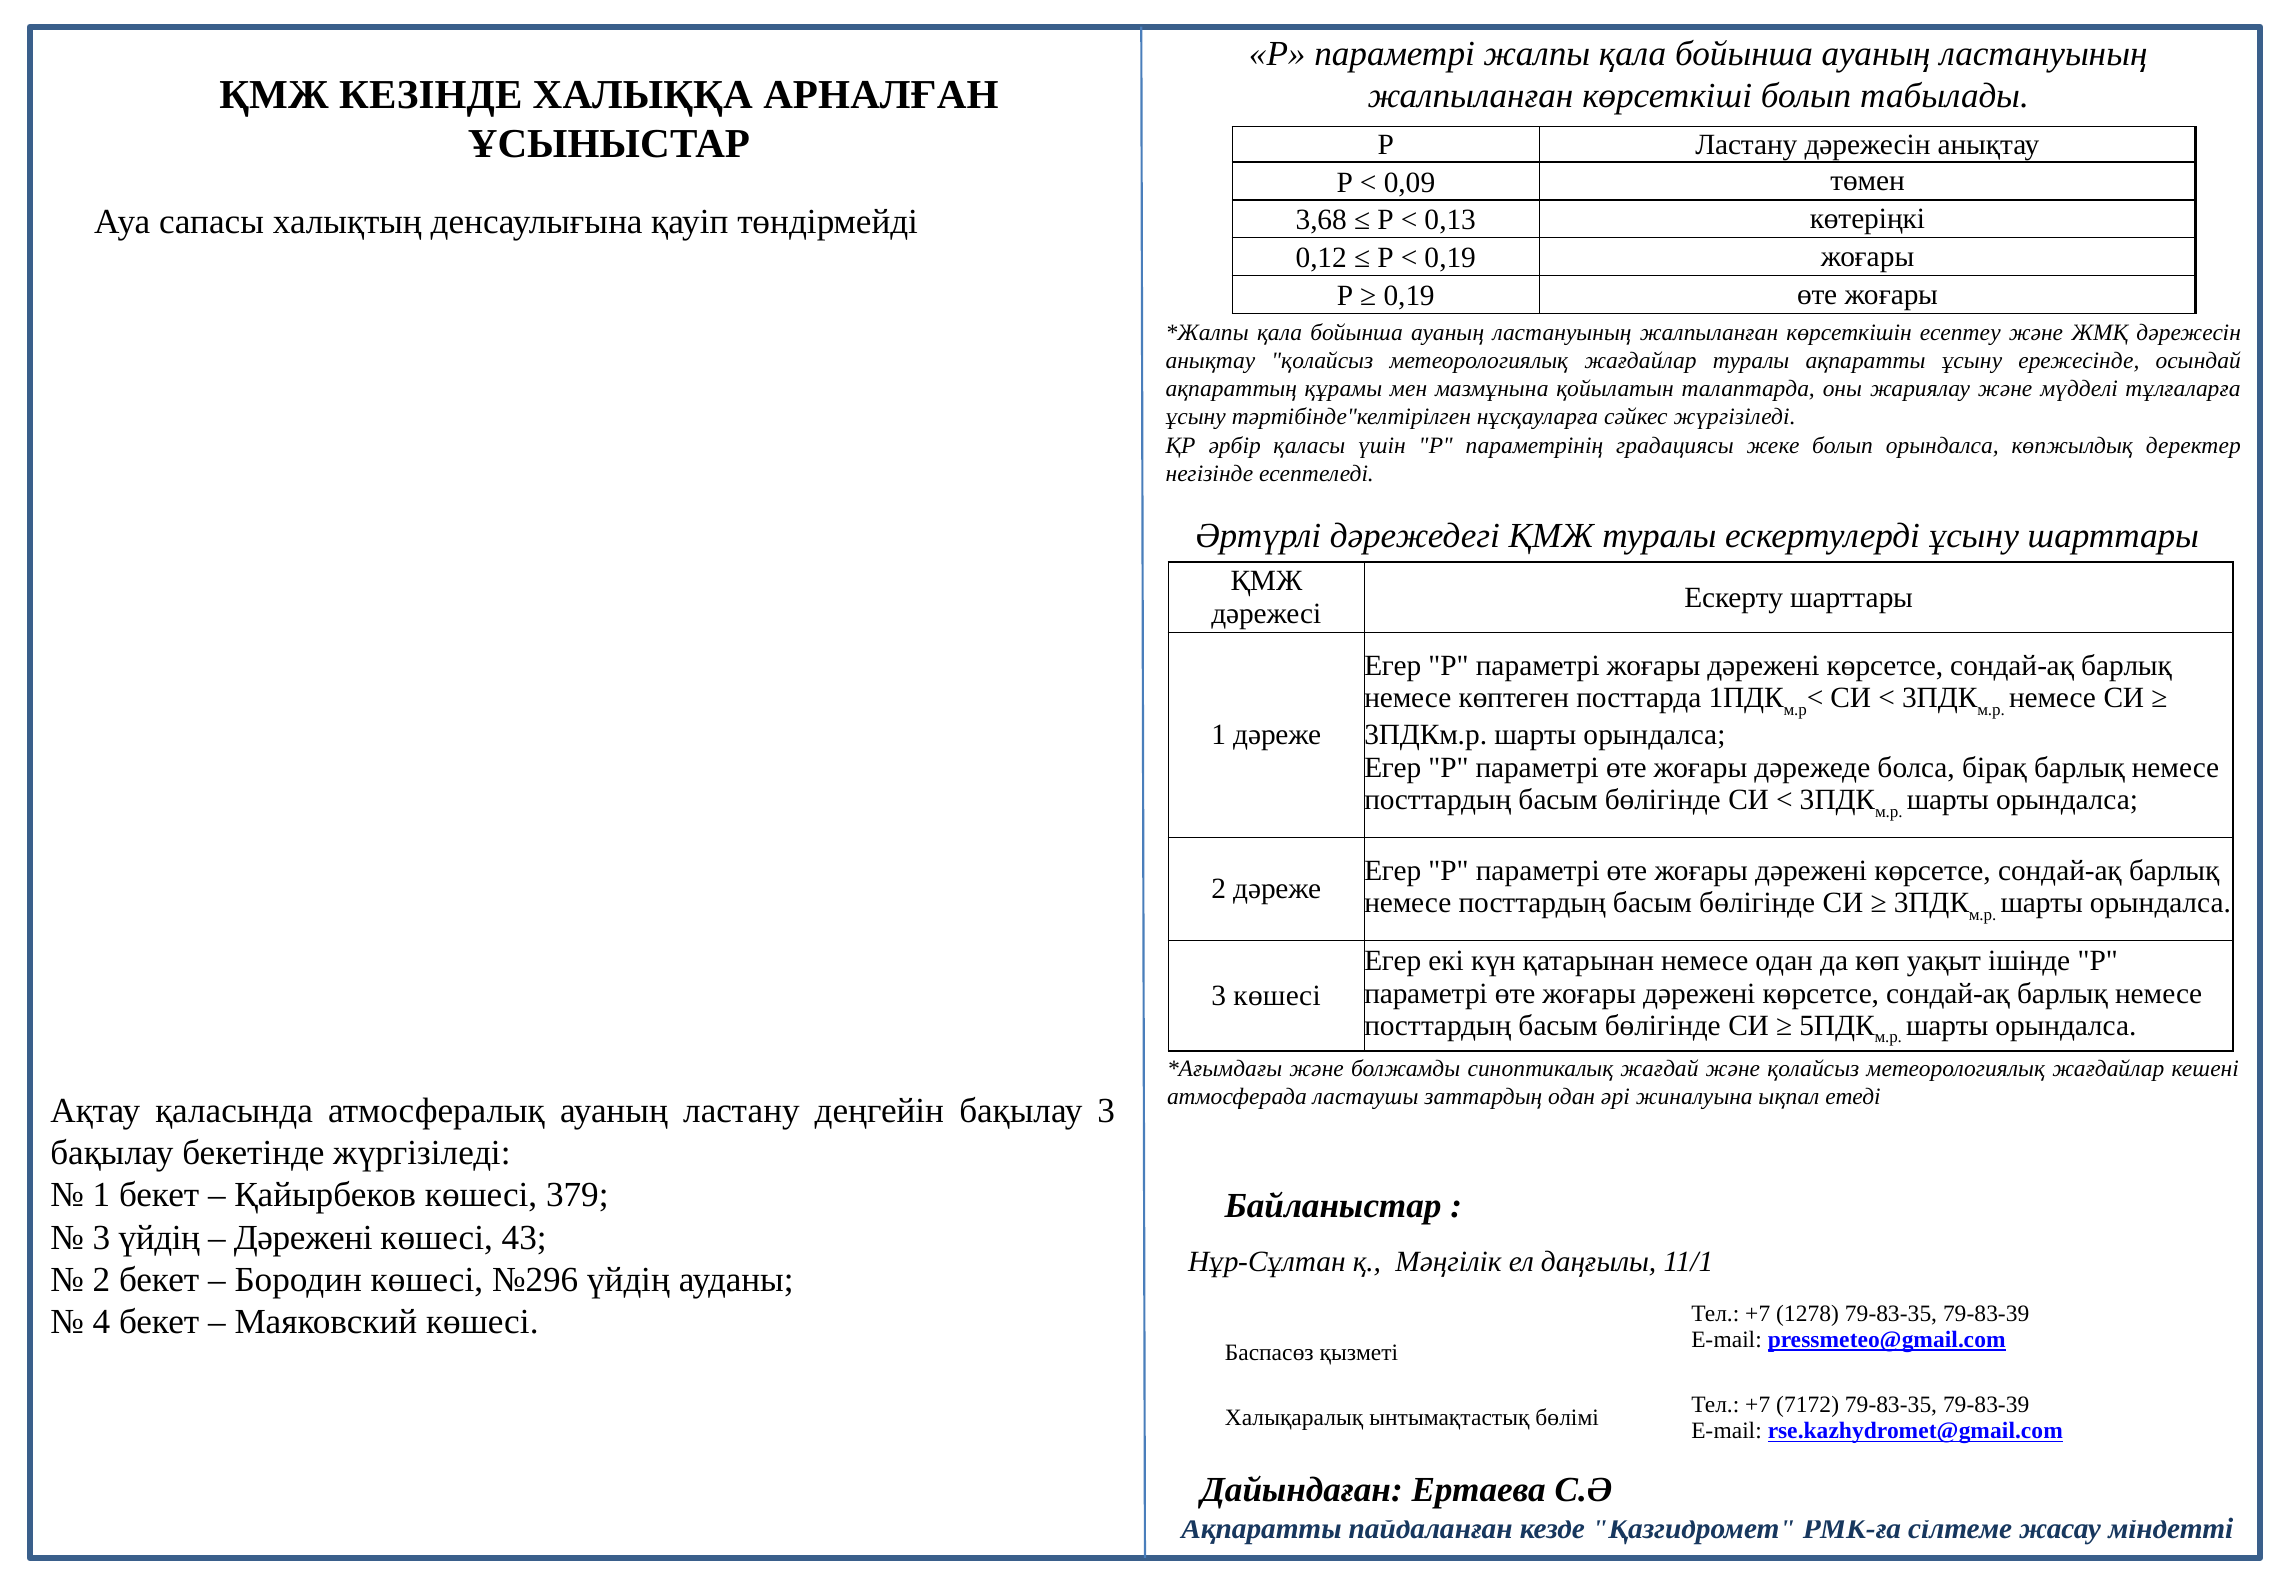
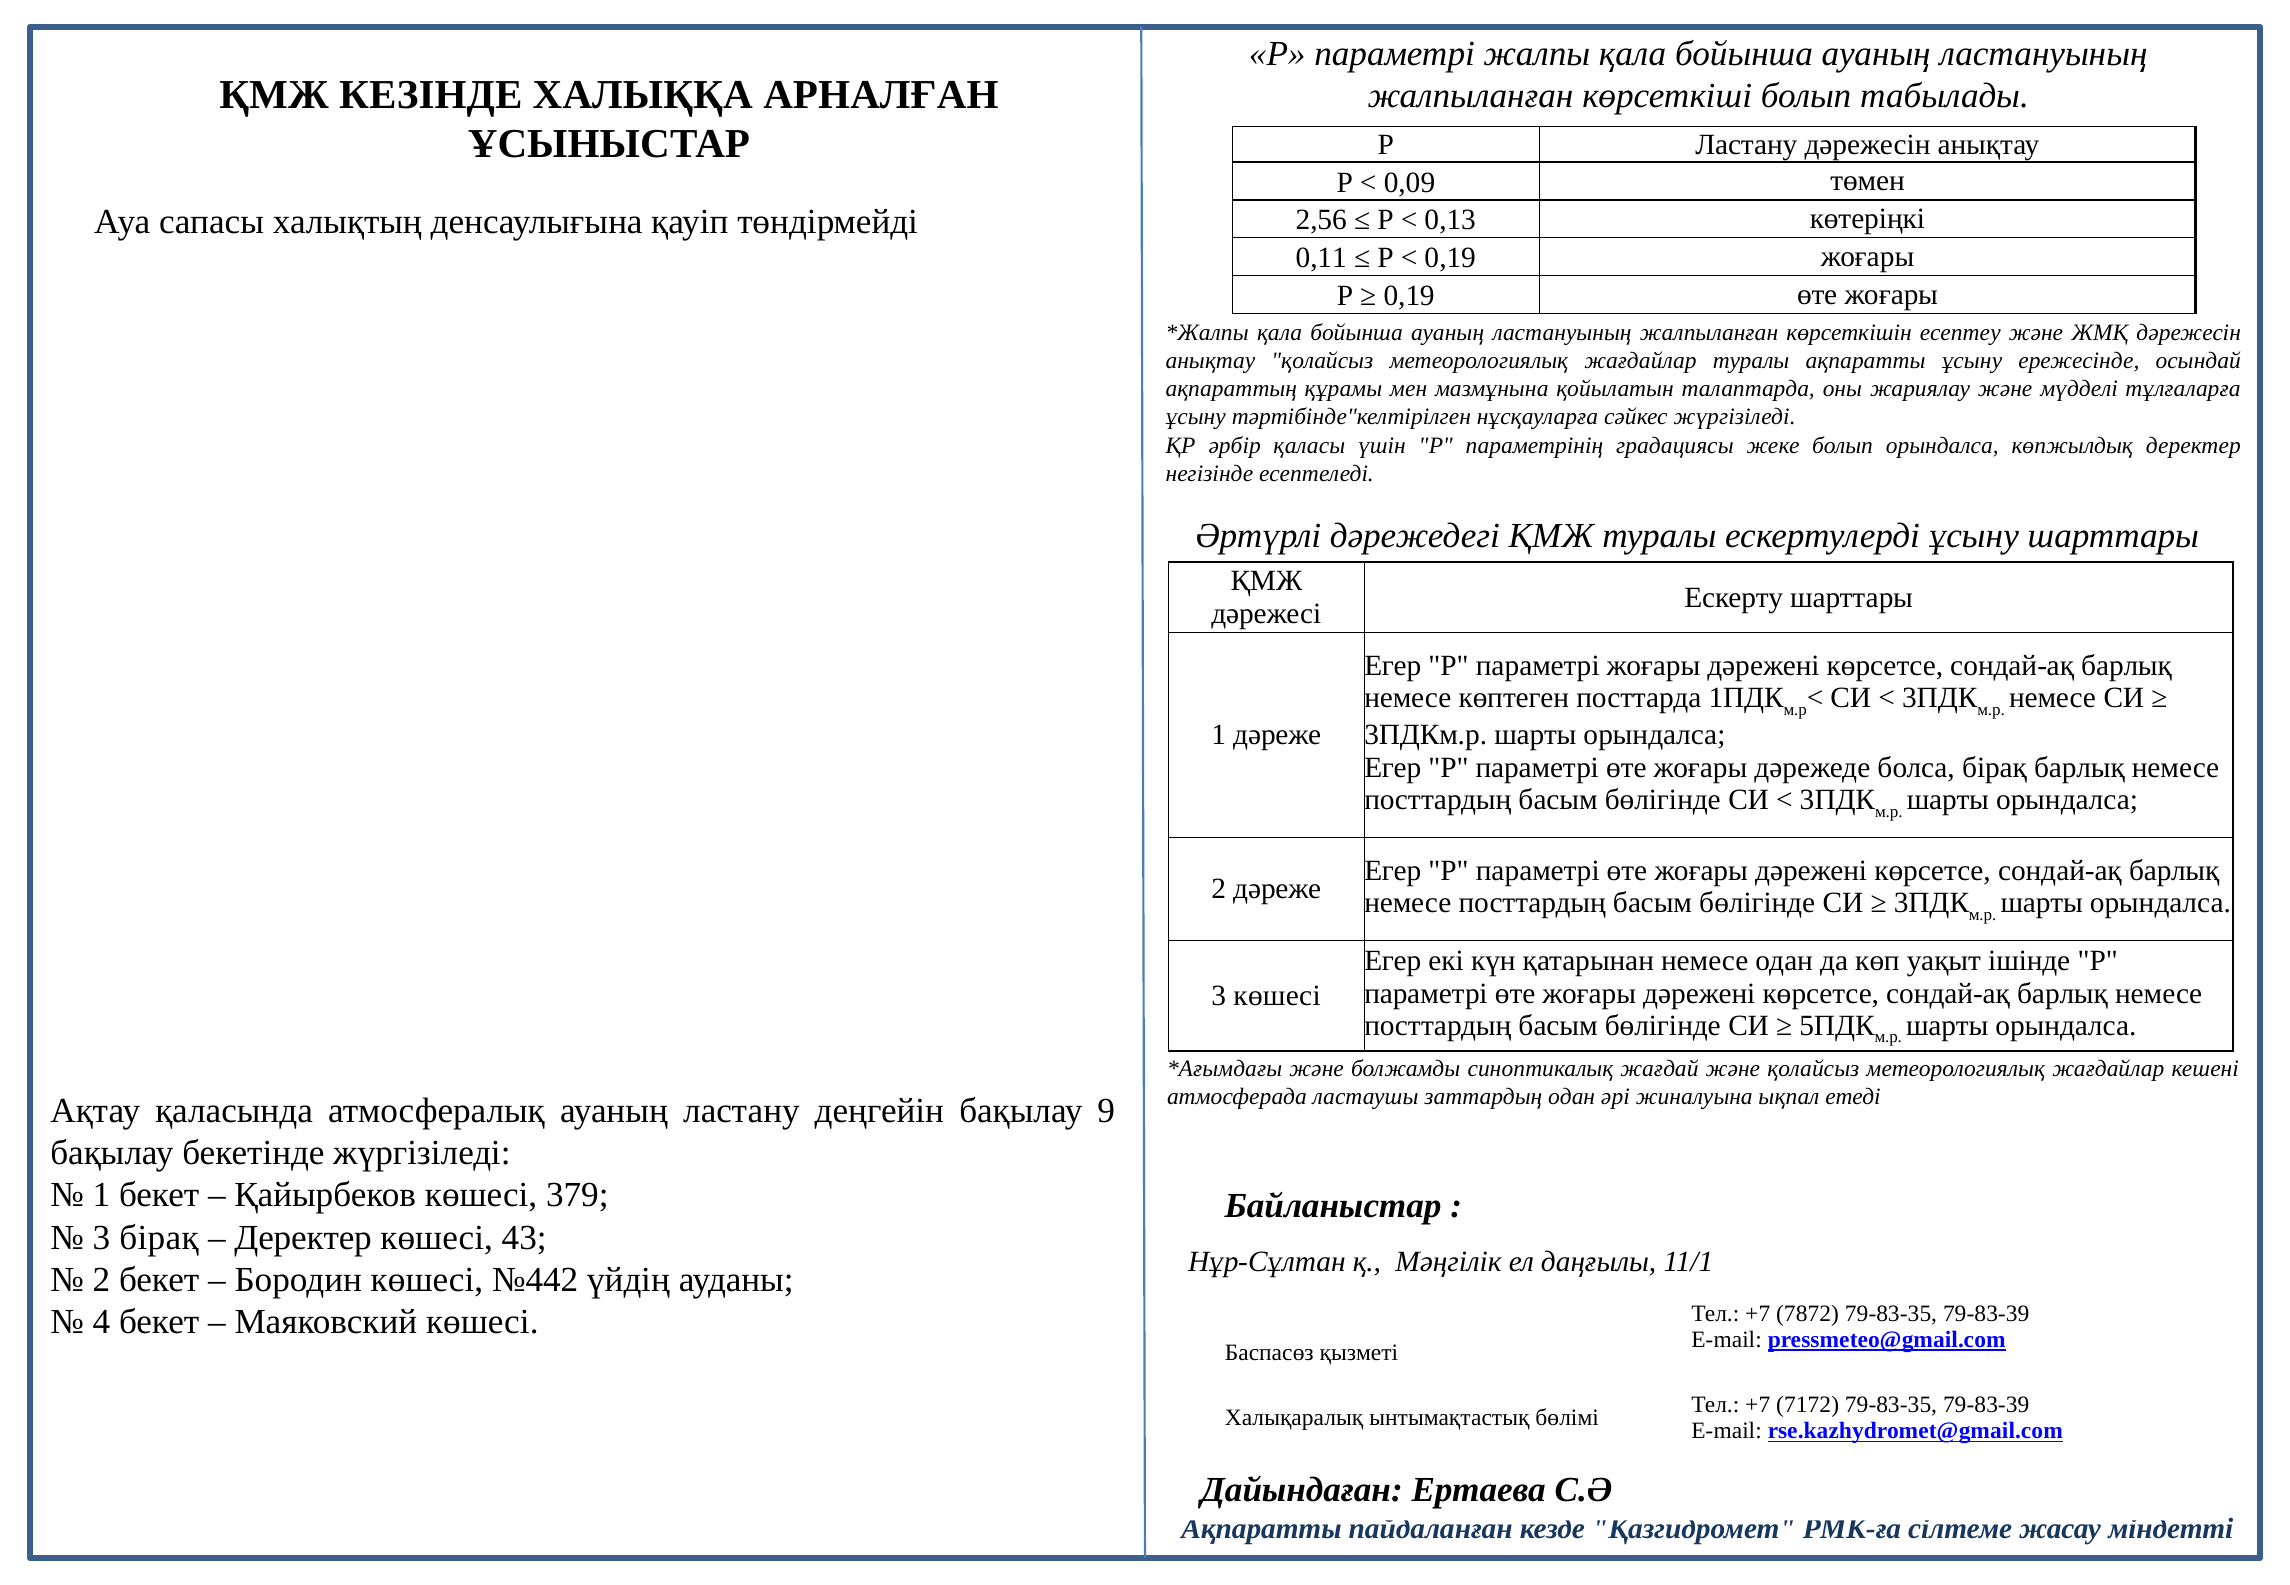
3,68: 3,68 -> 2,56 (1321, 220)
0,12: 0,12 -> 0,11 (1321, 258)
бақылау 3: 3 -> 9 (1106, 1111)
3 үйдің: үйдің -> бірақ (159, 1238)
Дәрежені: Дәрежені -> Деректер (303, 1238)
№296: №296 -> №442 (535, 1280)
1278: 1278 -> 7872 (1808, 1314)
